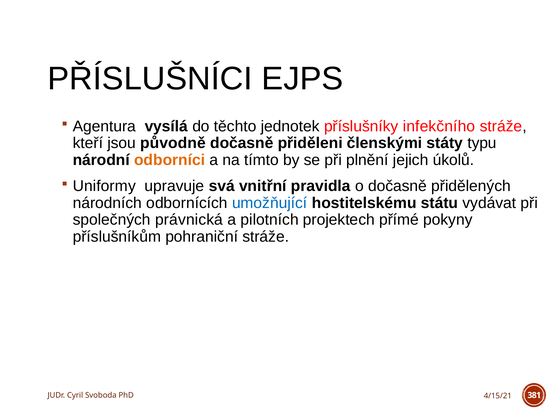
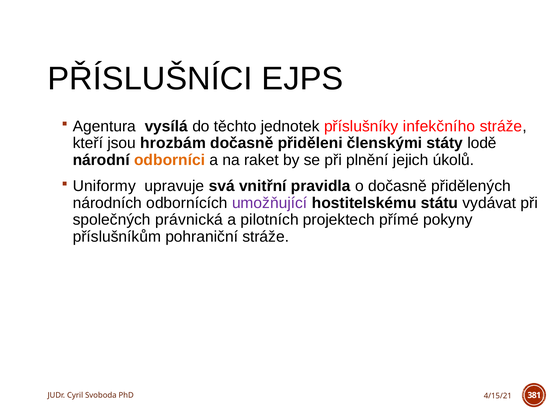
původně: původně -> hrozbám (173, 143)
typu: typu -> lodě (482, 143)
tímto: tímto -> raket (261, 160)
umožňující colour: blue -> purple (270, 203)
